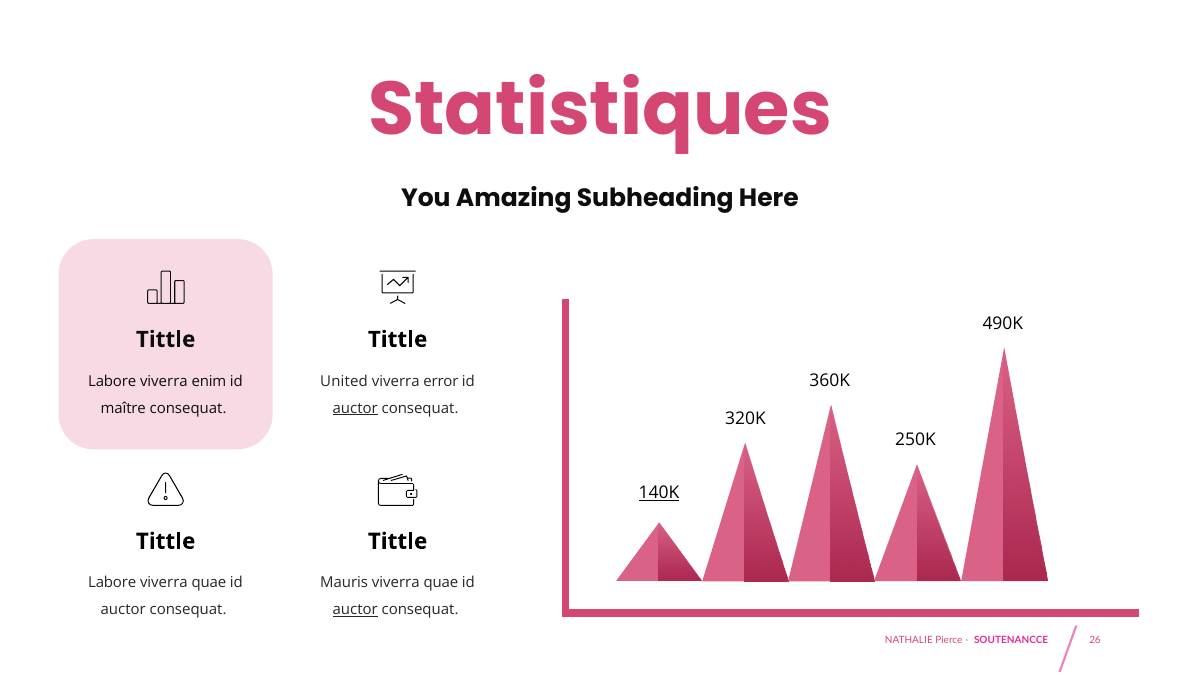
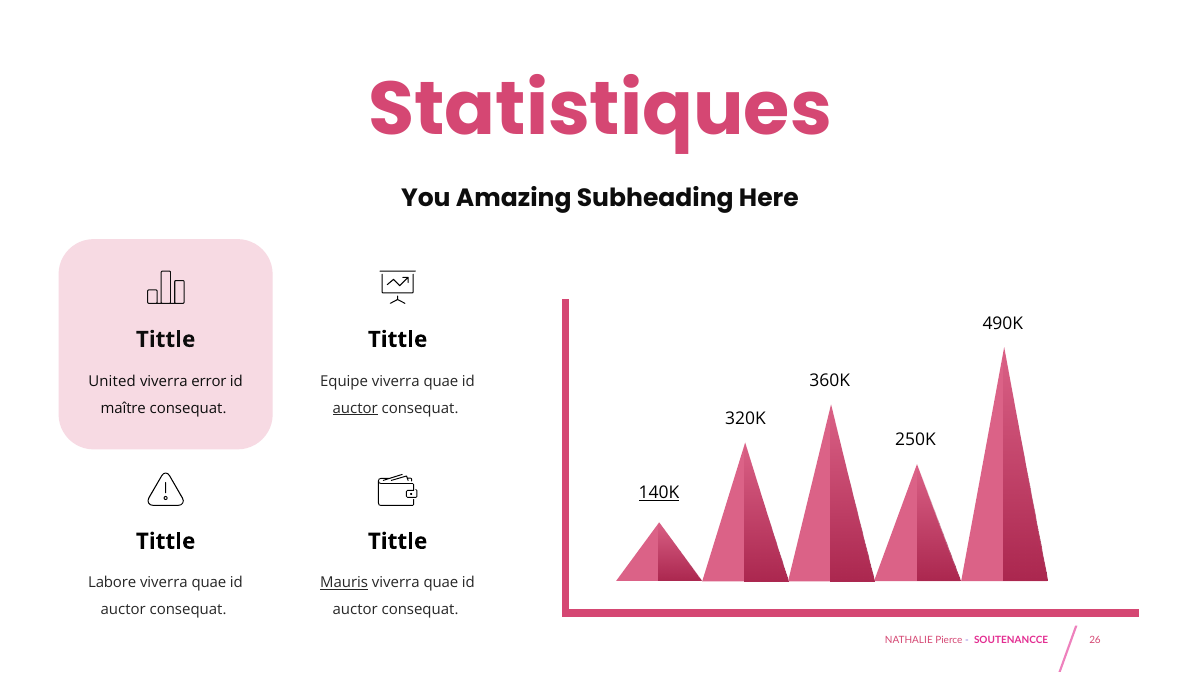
Labore: Labore -> United (112, 381)
enim: enim -> error (209, 381)
United: United -> Equipe (344, 381)
error: error -> quae (441, 381)
Mauris underline: none -> present (344, 583)
auctor underline: present -> none (355, 610)
